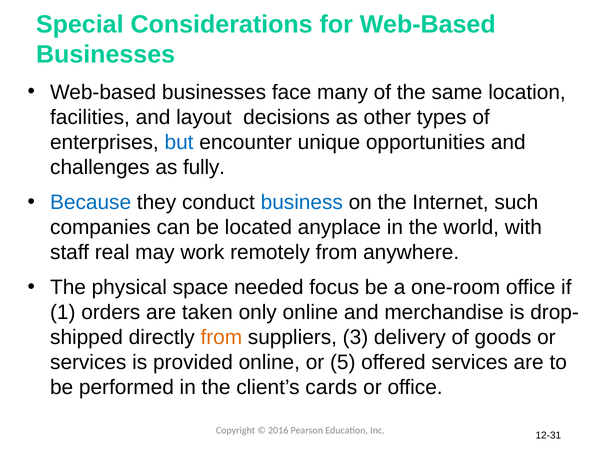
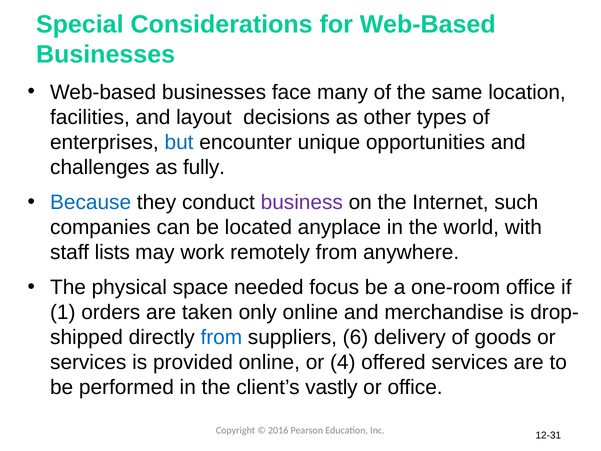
business colour: blue -> purple (302, 202)
real: real -> lists (112, 252)
from colour: orange -> blue (221, 337)
3: 3 -> 6 (355, 337)
5: 5 -> 4 (343, 362)
cards: cards -> vastly (331, 387)
